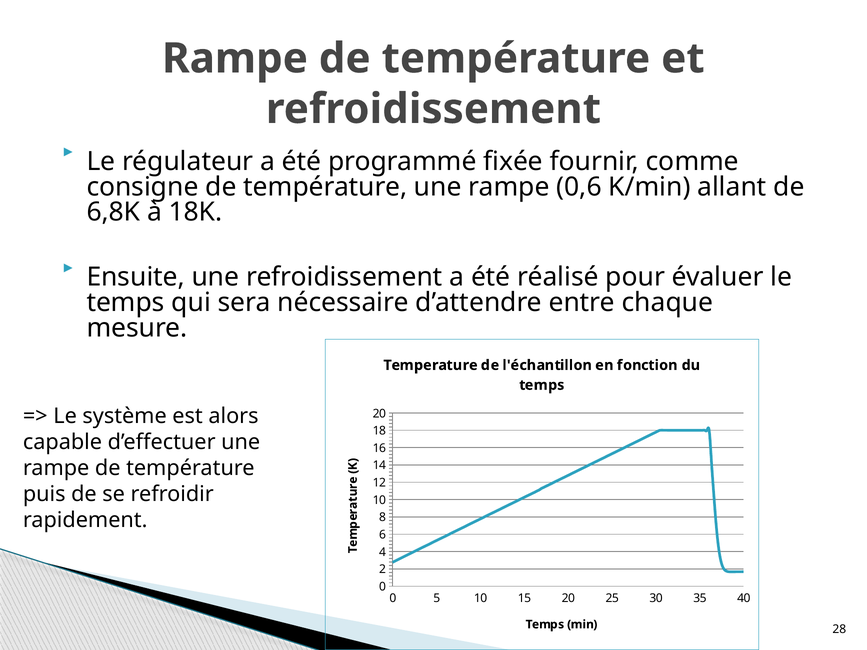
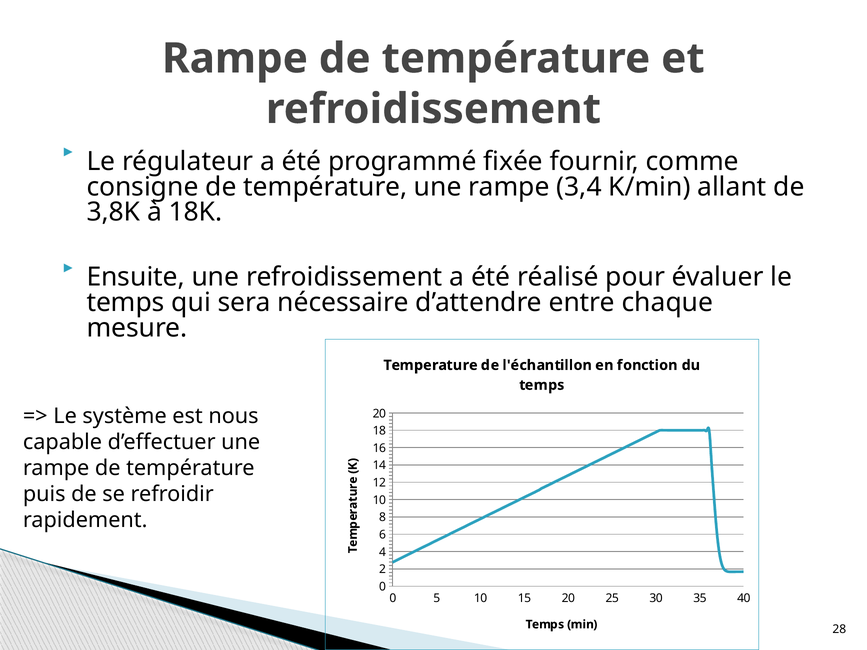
0,6: 0,6 -> 3,4 (579, 187)
6,8K: 6,8K -> 3,8K (113, 212)
alors: alors -> nous (233, 416)
